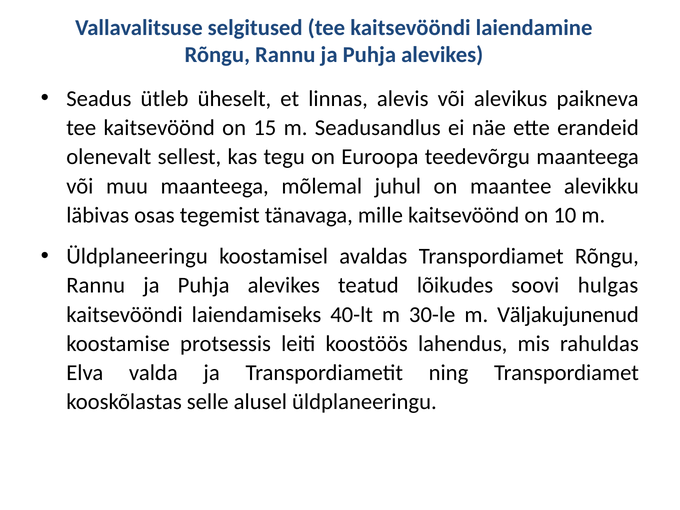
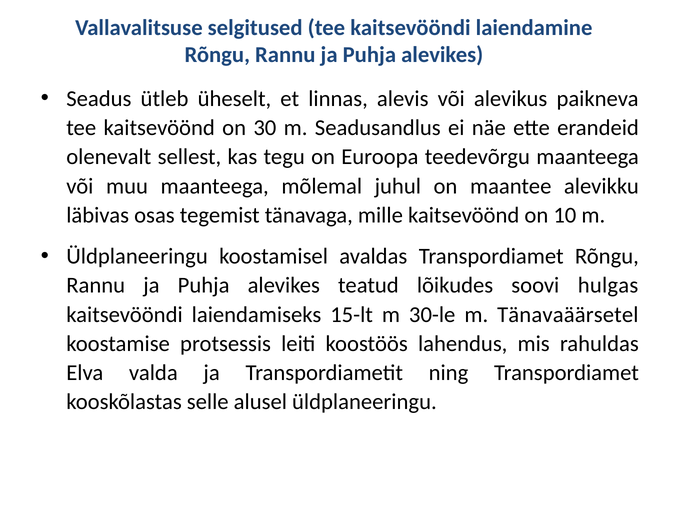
15: 15 -> 30 (265, 128)
40-lt: 40-lt -> 15-lt (352, 315)
Väljakujunenud: Väljakujunenud -> Tänavaäärsetel (568, 315)
